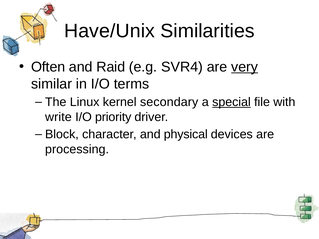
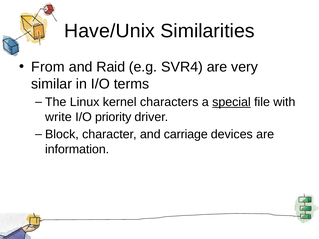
Often: Often -> From (48, 67)
very underline: present -> none (245, 67)
secondary: secondary -> characters (169, 102)
physical: physical -> carriage (186, 135)
processing: processing -> information (77, 149)
